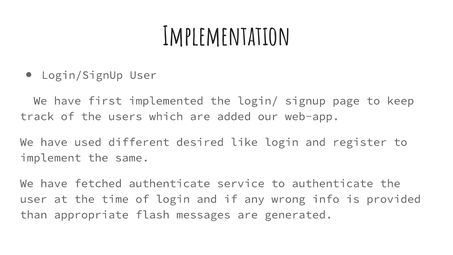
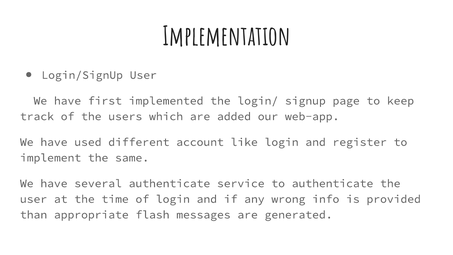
desired: desired -> account (200, 142)
fetched: fetched -> several (98, 183)
